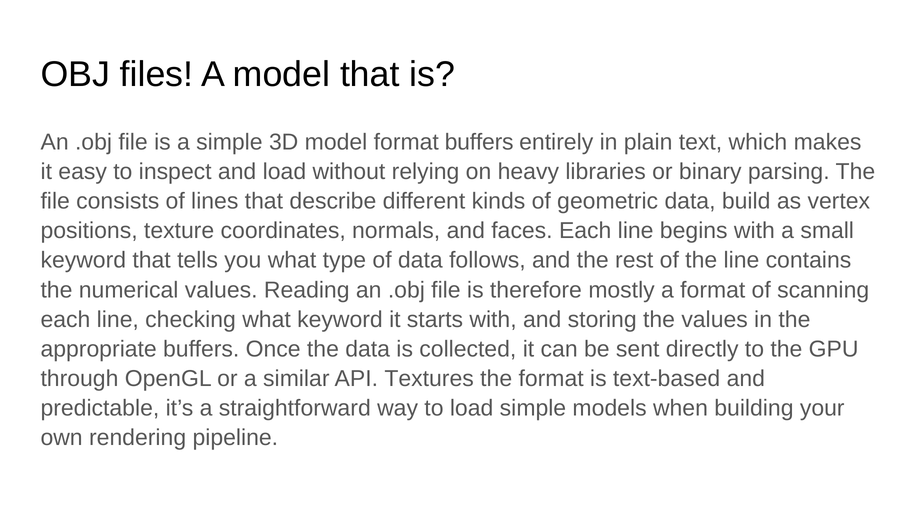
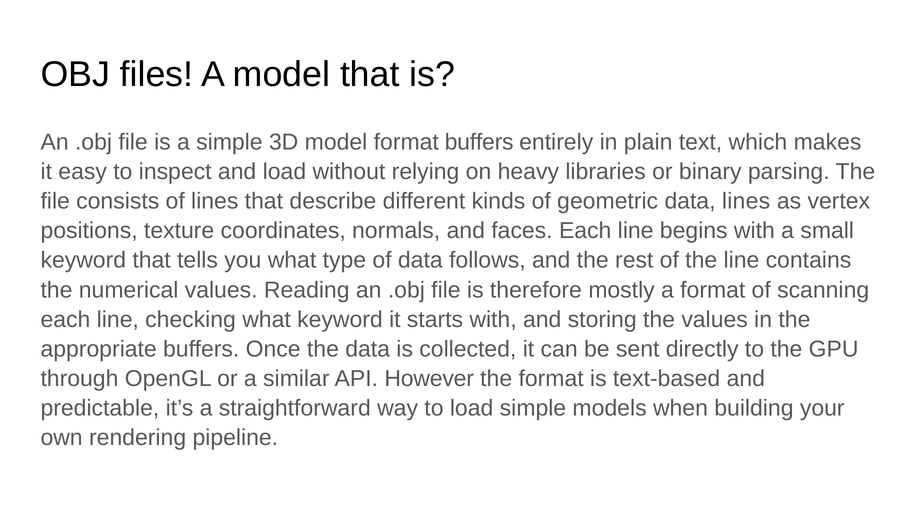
data build: build -> lines (746, 201)
Textures: Textures -> However (429, 379)
